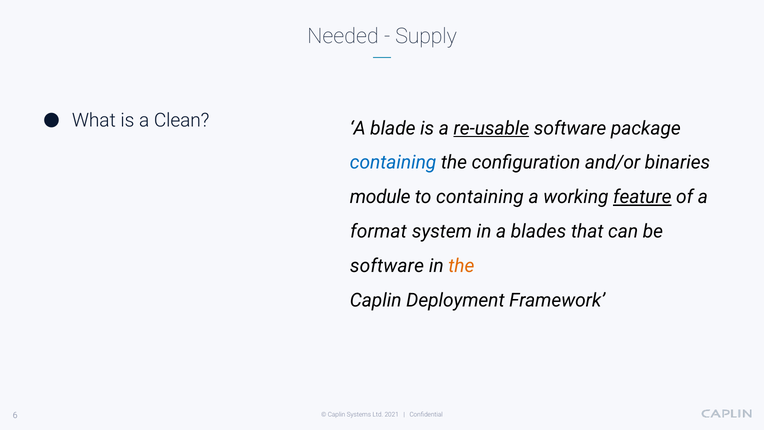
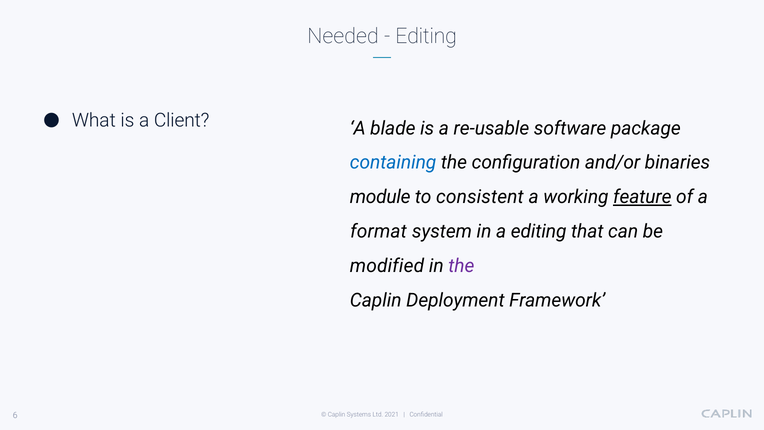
Supply: Supply -> Editing (426, 36)
Clean: Clean -> Client (182, 120)
re-usable underline: present -> none (491, 128)
to containing: containing -> consistent (480, 197)
a blades: blades -> editing (539, 231)
software: software -> modified (387, 266)
the colour: orange -> purple (461, 266)
